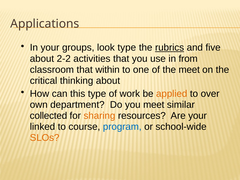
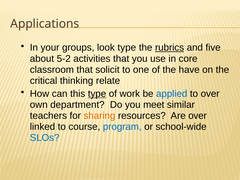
2-2: 2-2 -> 5-2 (64, 59)
from: from -> core (188, 59)
within: within -> solicit (107, 70)
the meet: meet -> have (189, 70)
thinking about: about -> relate (108, 81)
type underline: none -> present (97, 94)
applied colour: orange -> blue (172, 94)
collected: collected -> teachers (48, 116)
Are your: your -> over (198, 116)
SLOs colour: orange -> blue (45, 138)
